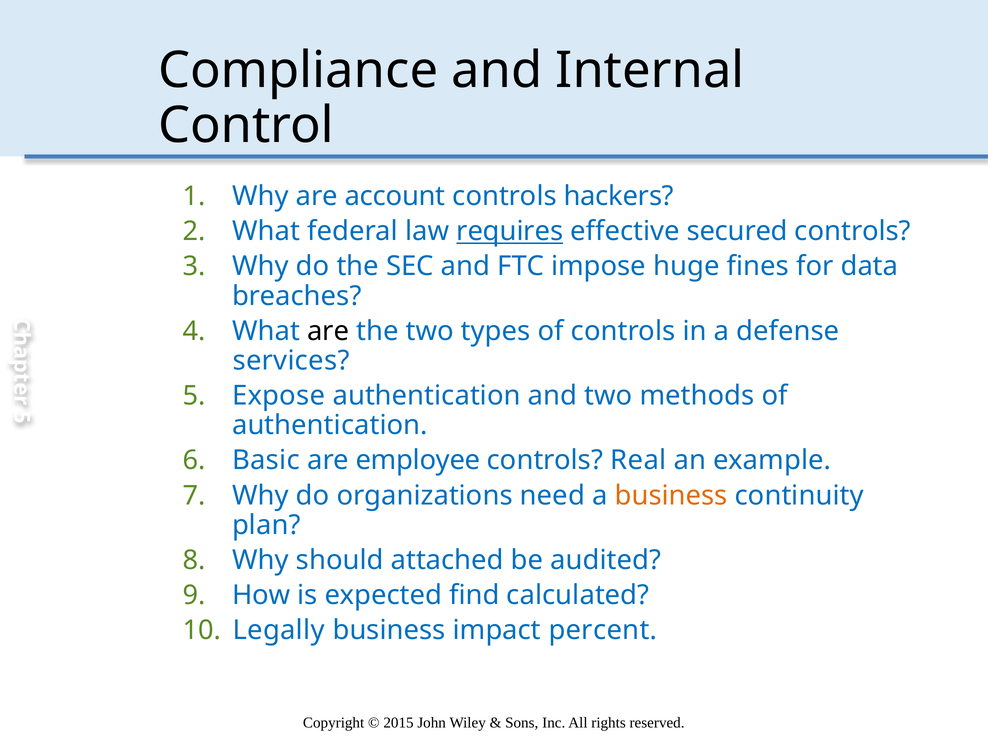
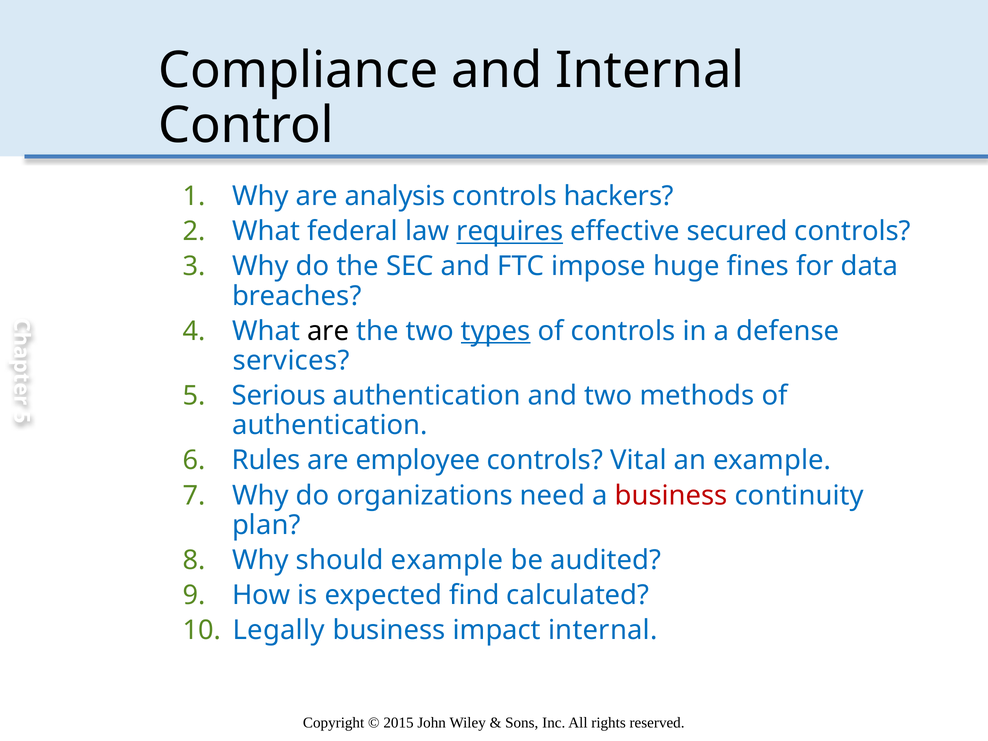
account: account -> analysis (395, 196)
types underline: none -> present (496, 331)
Expose: Expose -> Serious (279, 396)
Basic: Basic -> Rules (266, 460)
Real: Real -> Vital (638, 460)
business colour: orange -> red (671, 495)
should attached: attached -> example (447, 560)
impact percent: percent -> internal (603, 630)
